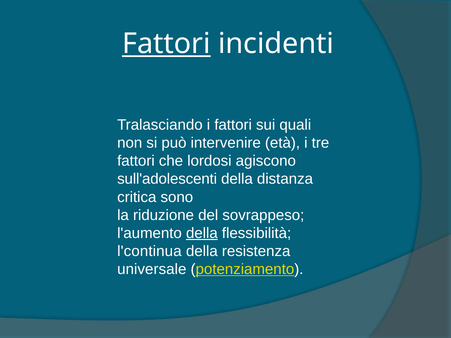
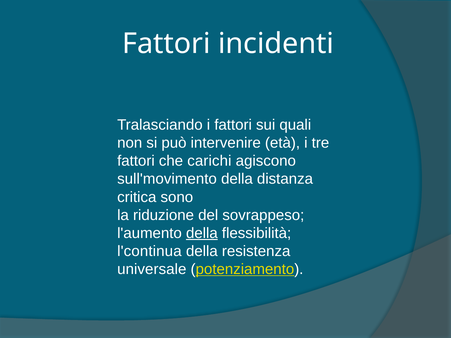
Fattori underline: present -> none (166, 44)
lordosi: lordosi -> carichi (209, 161)
sull'adolescenti: sull'adolescenti -> sull'movimento (167, 179)
